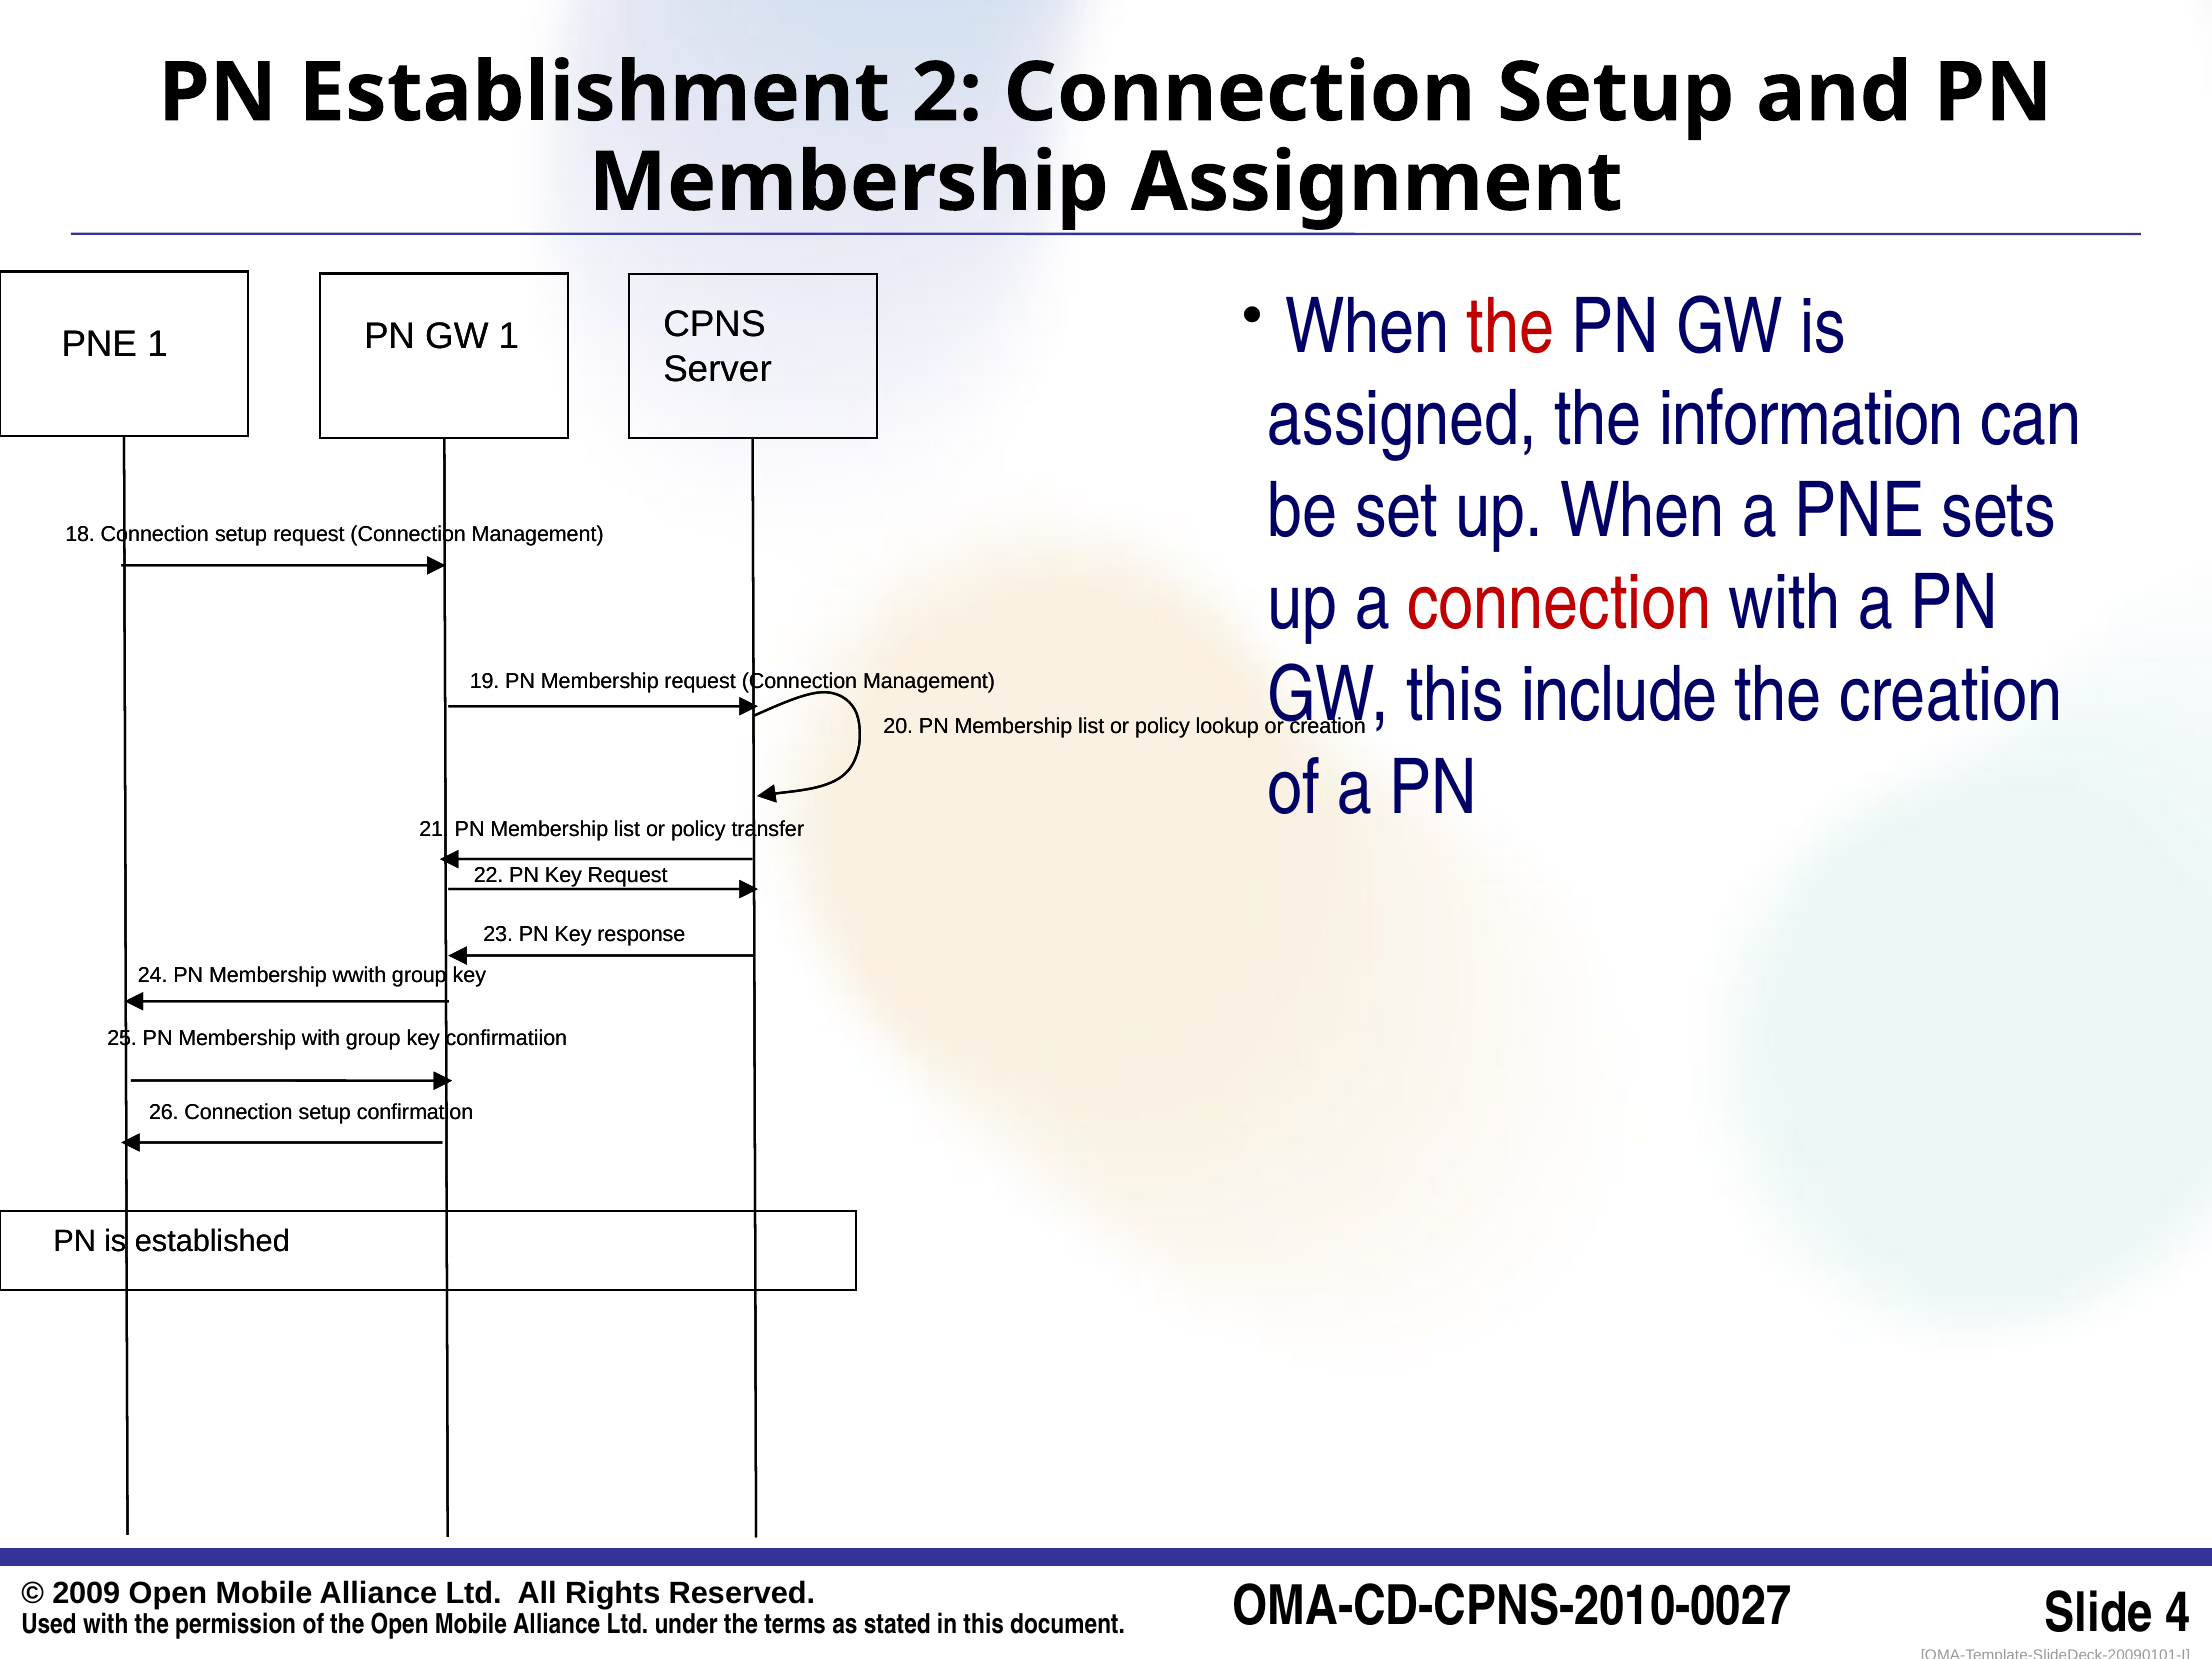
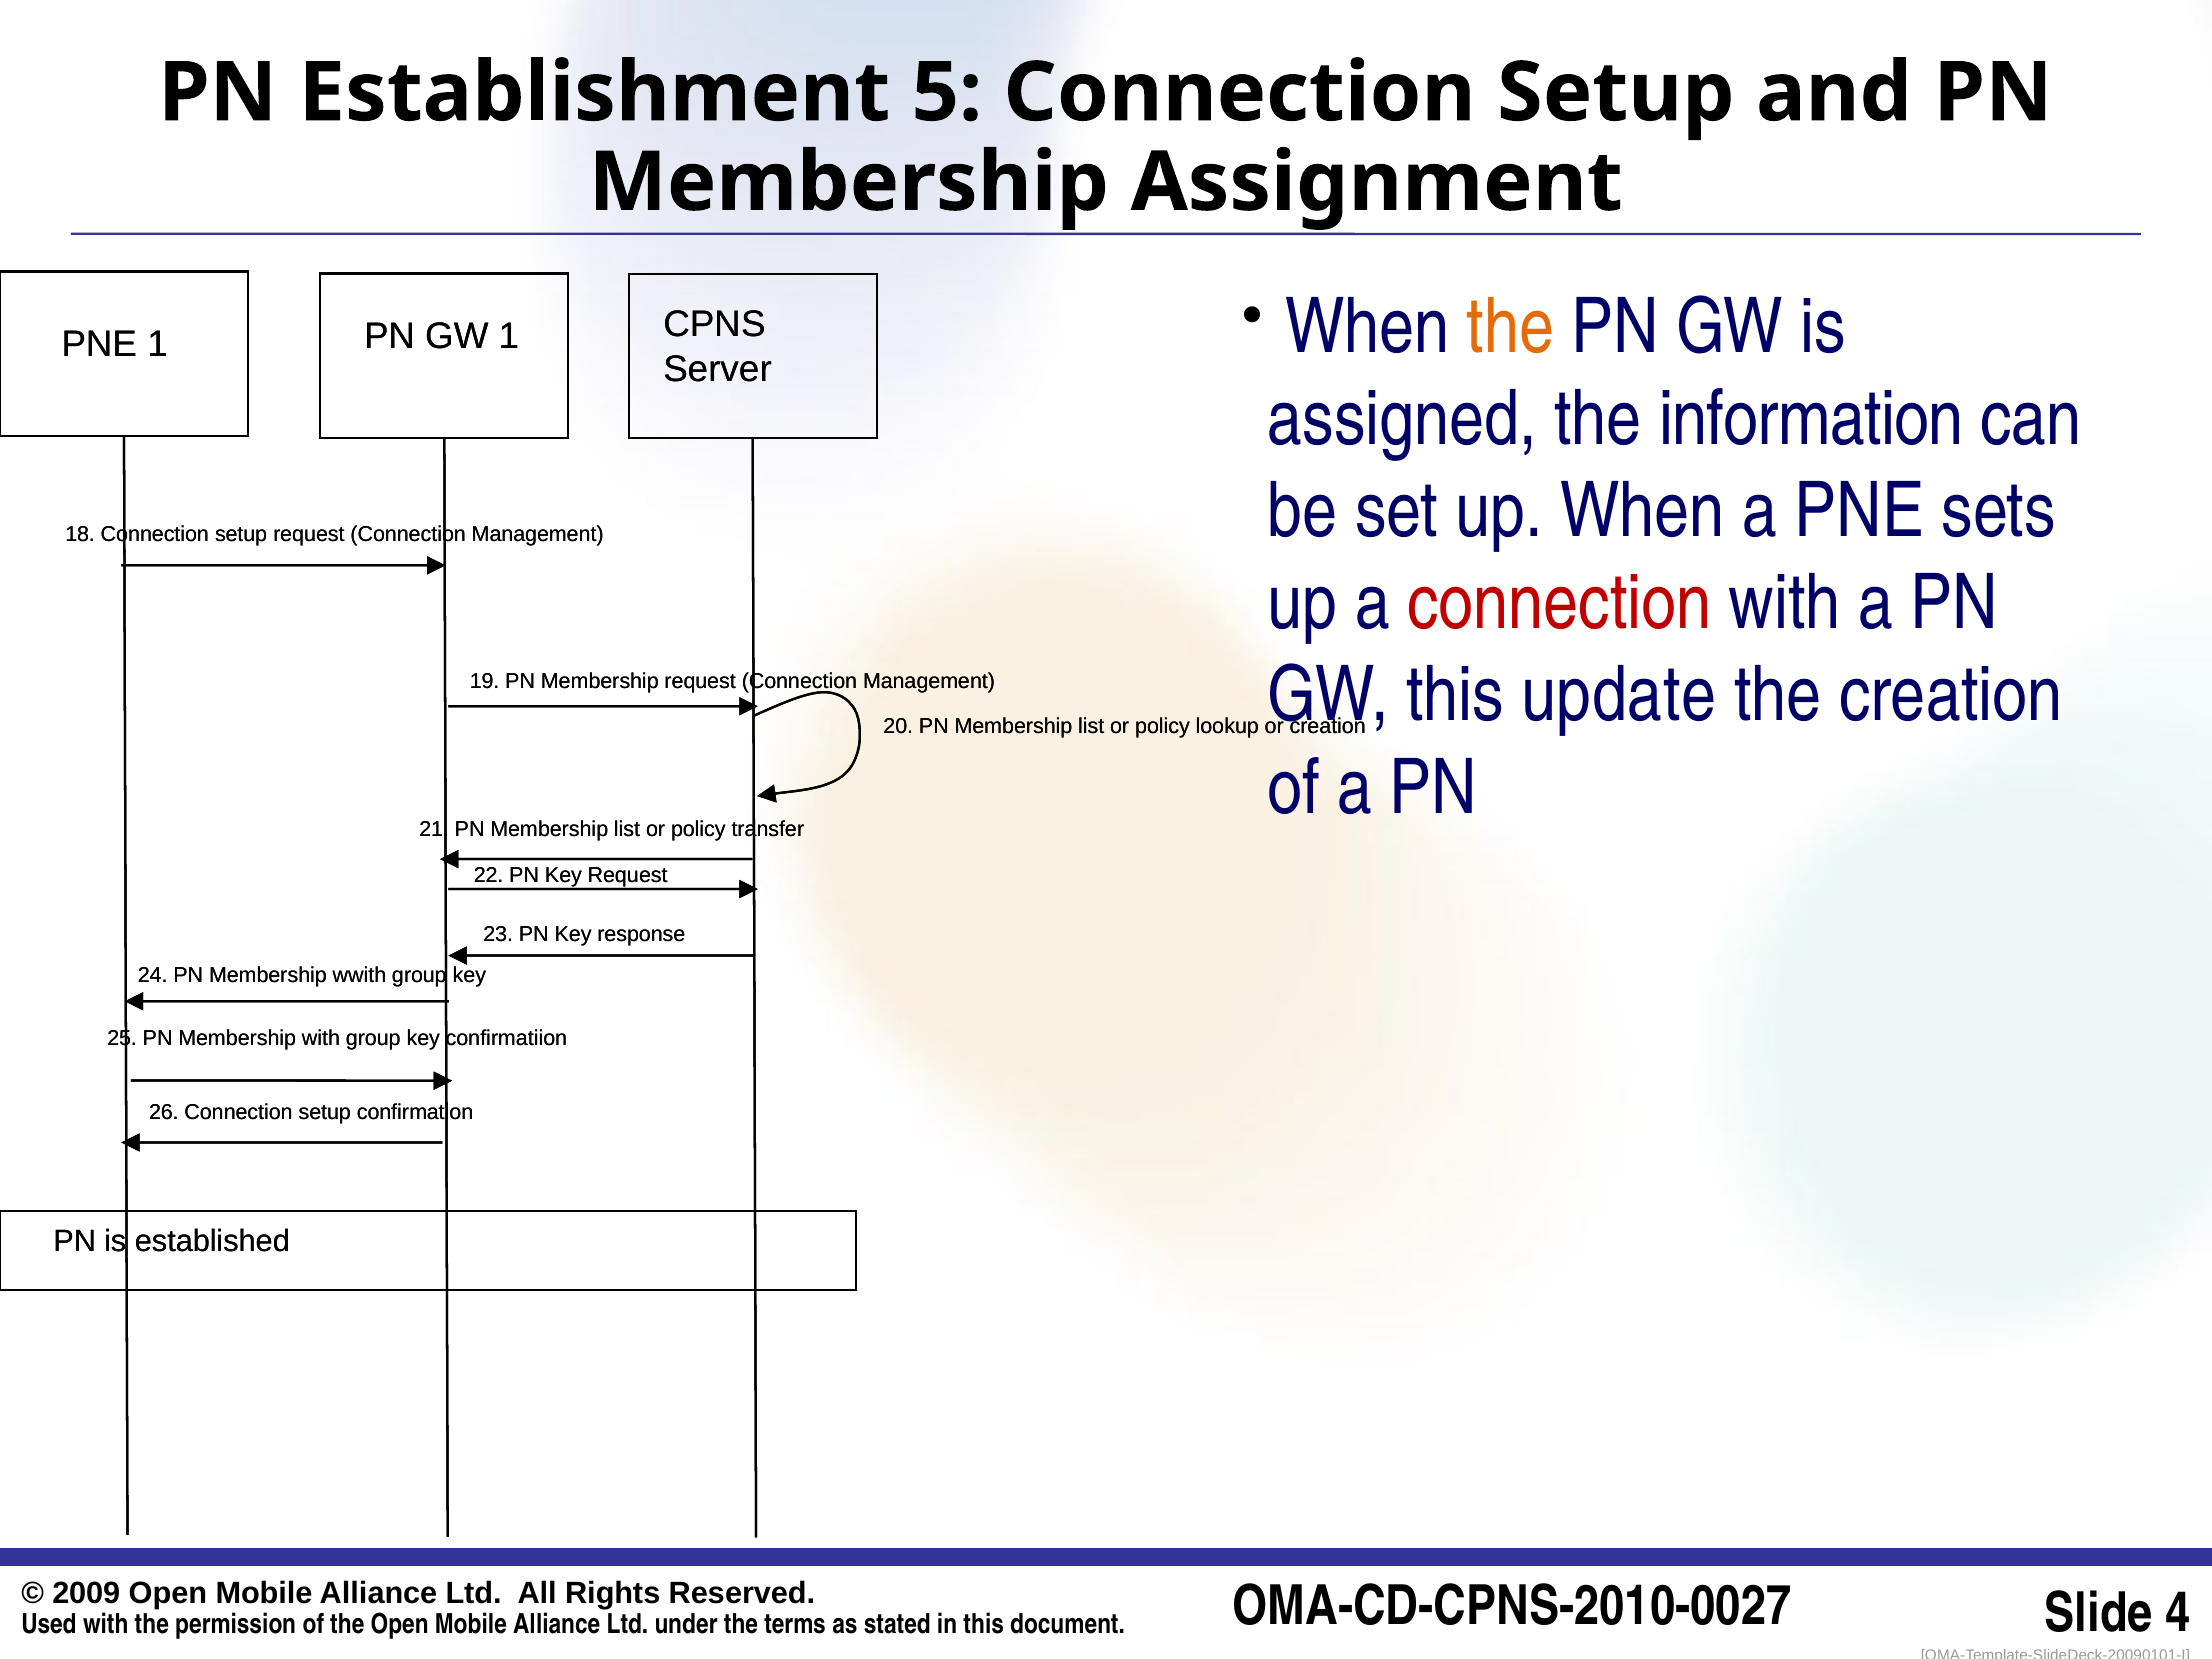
2: 2 -> 5 (947, 93)
the colour: red -> orange (1510, 327)
include: include -> update (1619, 696)
